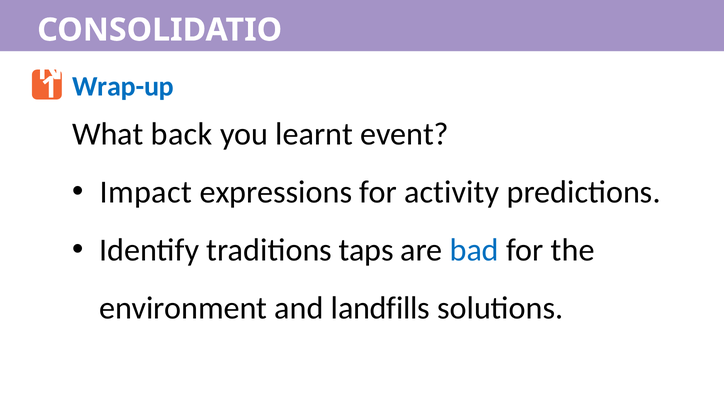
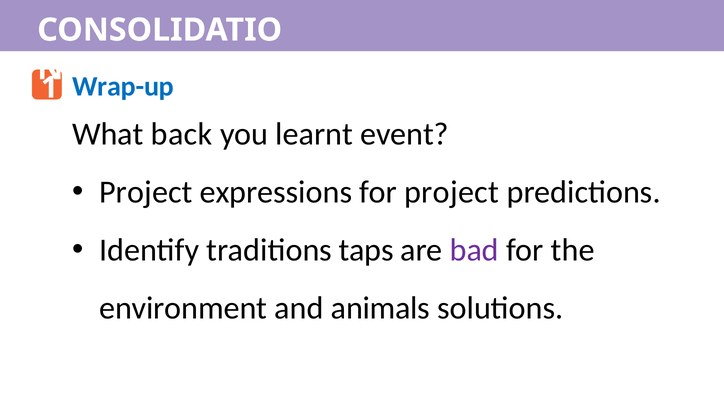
Impact: Impact -> Project (146, 192)
for activity: activity -> project (452, 192)
bad colour: blue -> purple (474, 250)
landfills: landfills -> animals (380, 308)
